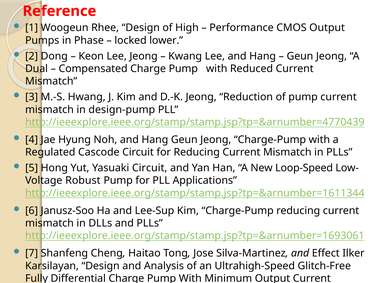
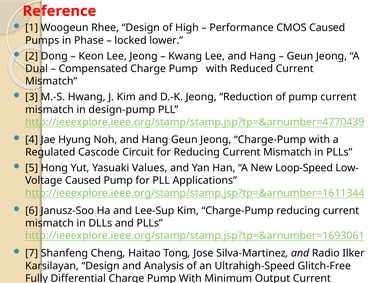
CMOS Output: Output -> Caused (327, 28)
Yasuaki Circuit: Circuit -> Values (150, 168)
Robust: Robust -> Caused (83, 181)
Effect: Effect -> Radio (326, 254)
